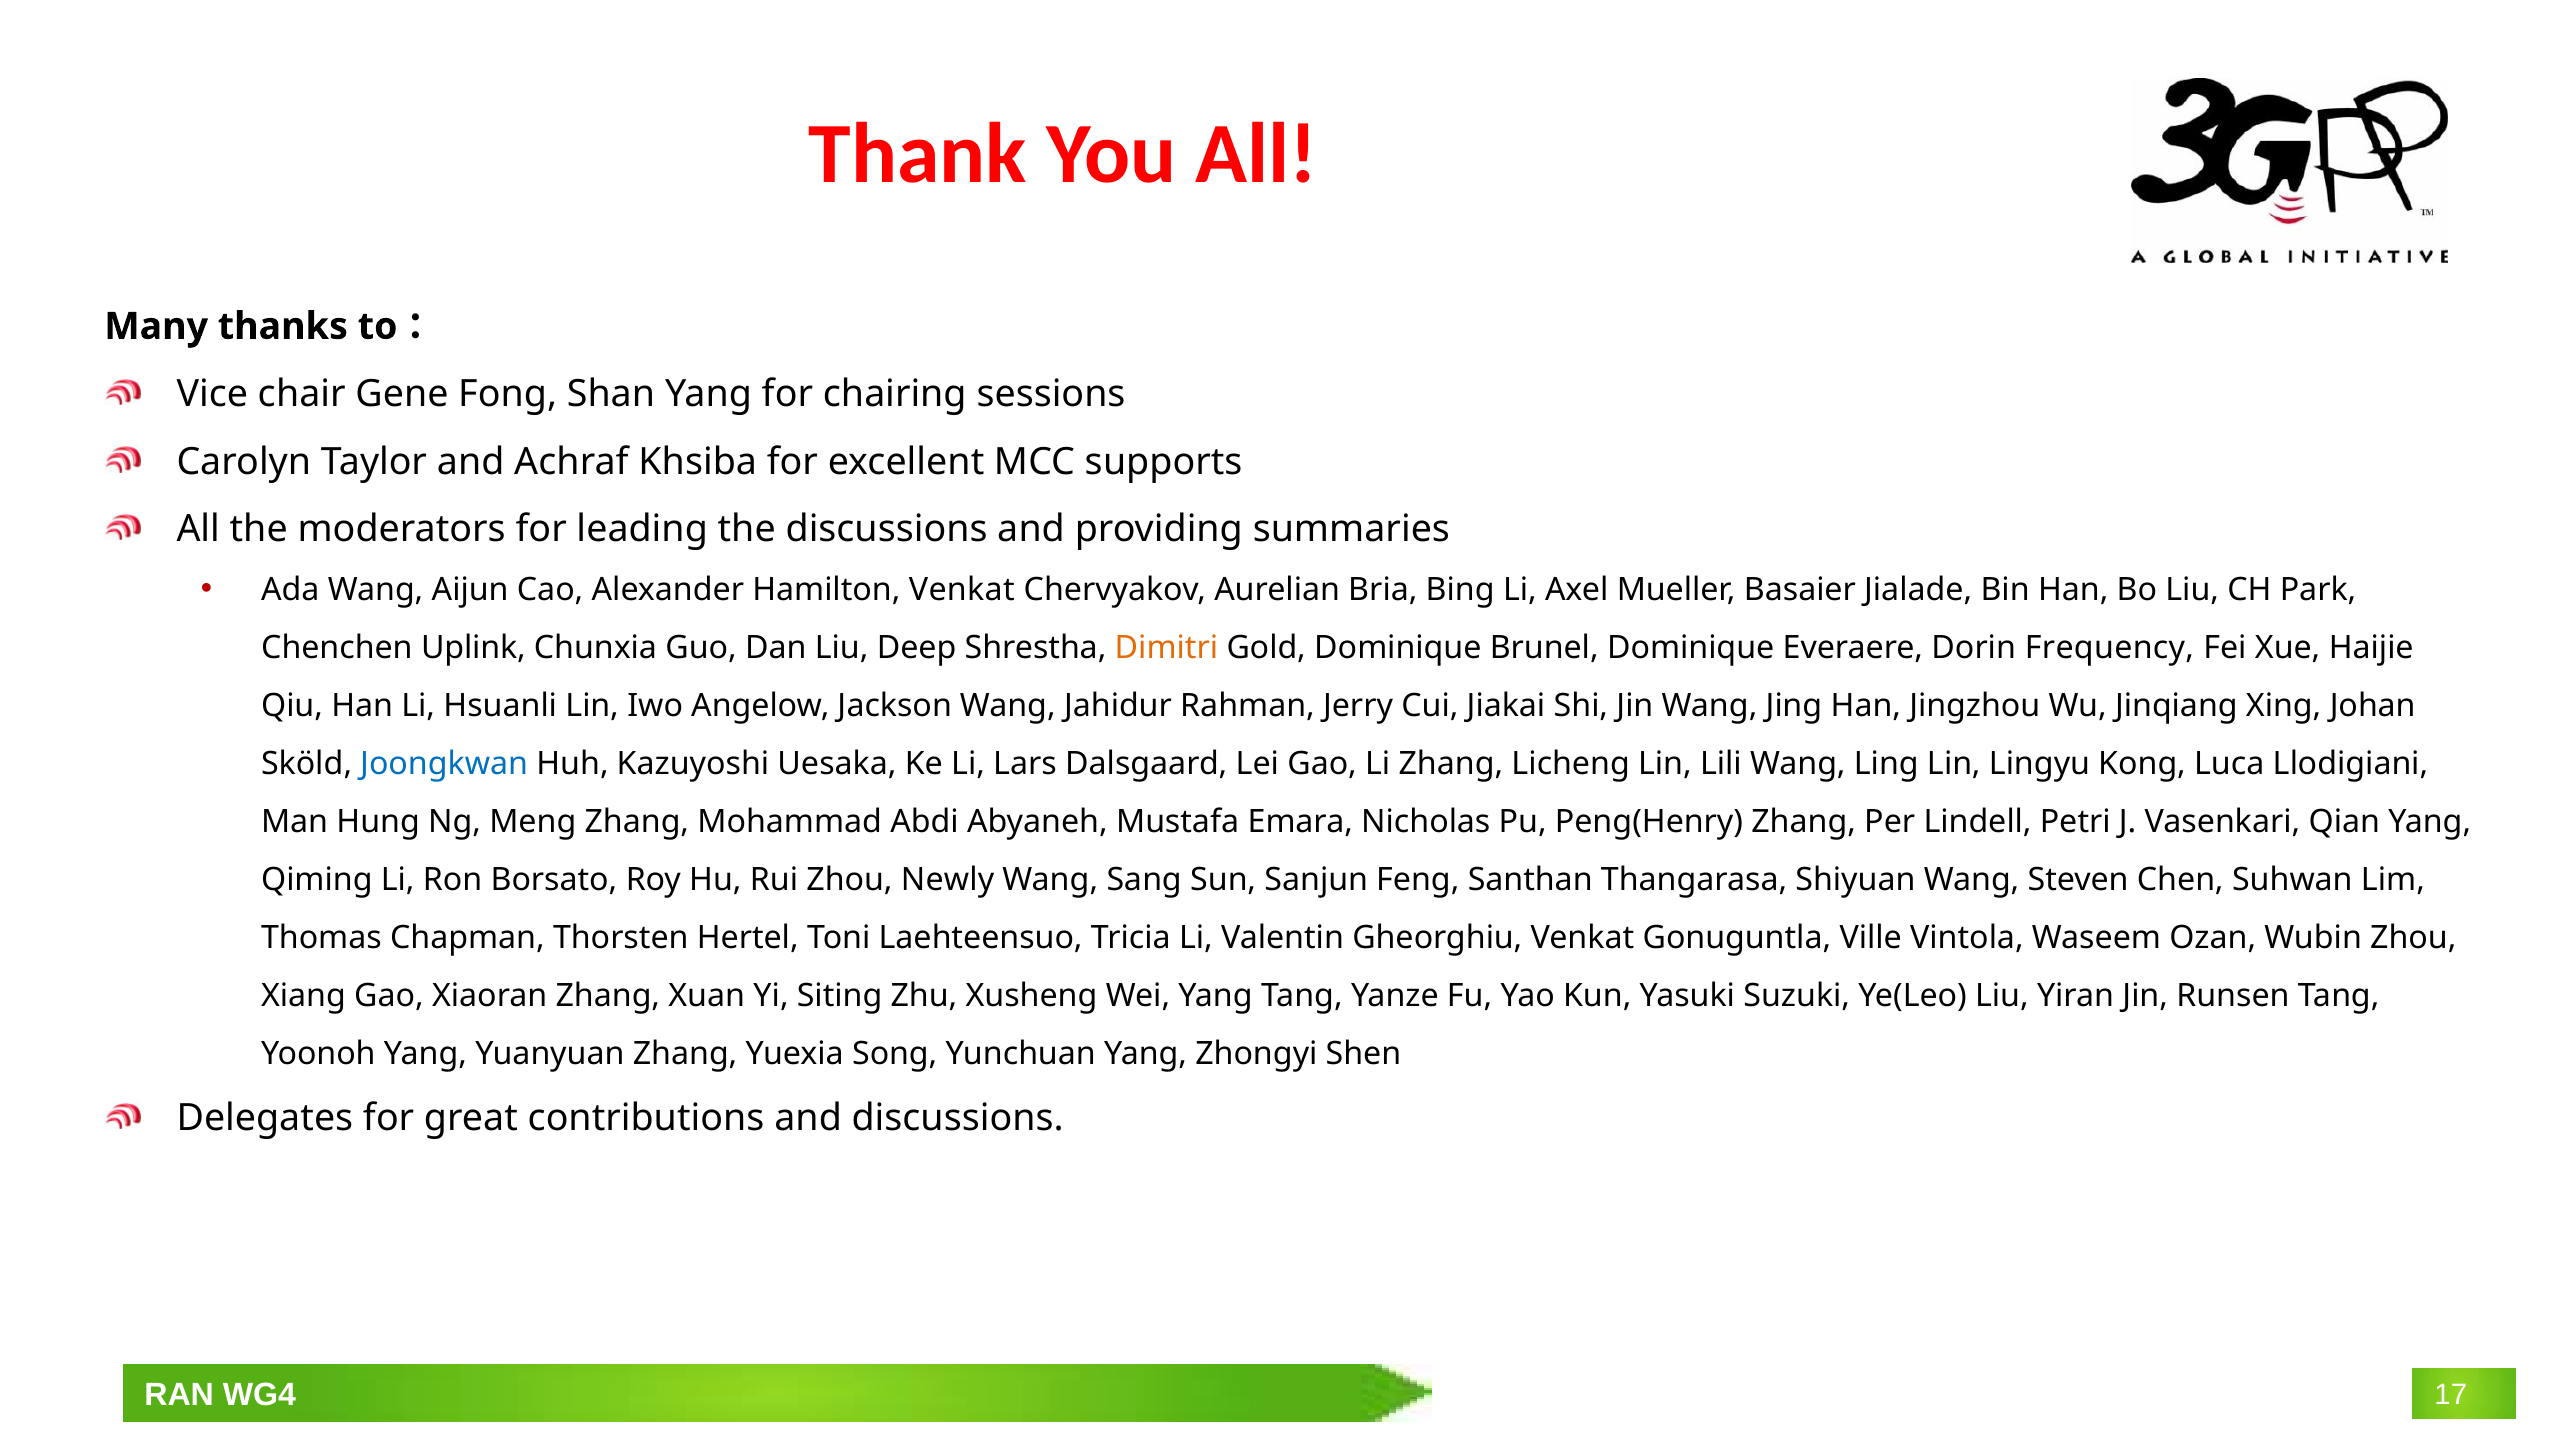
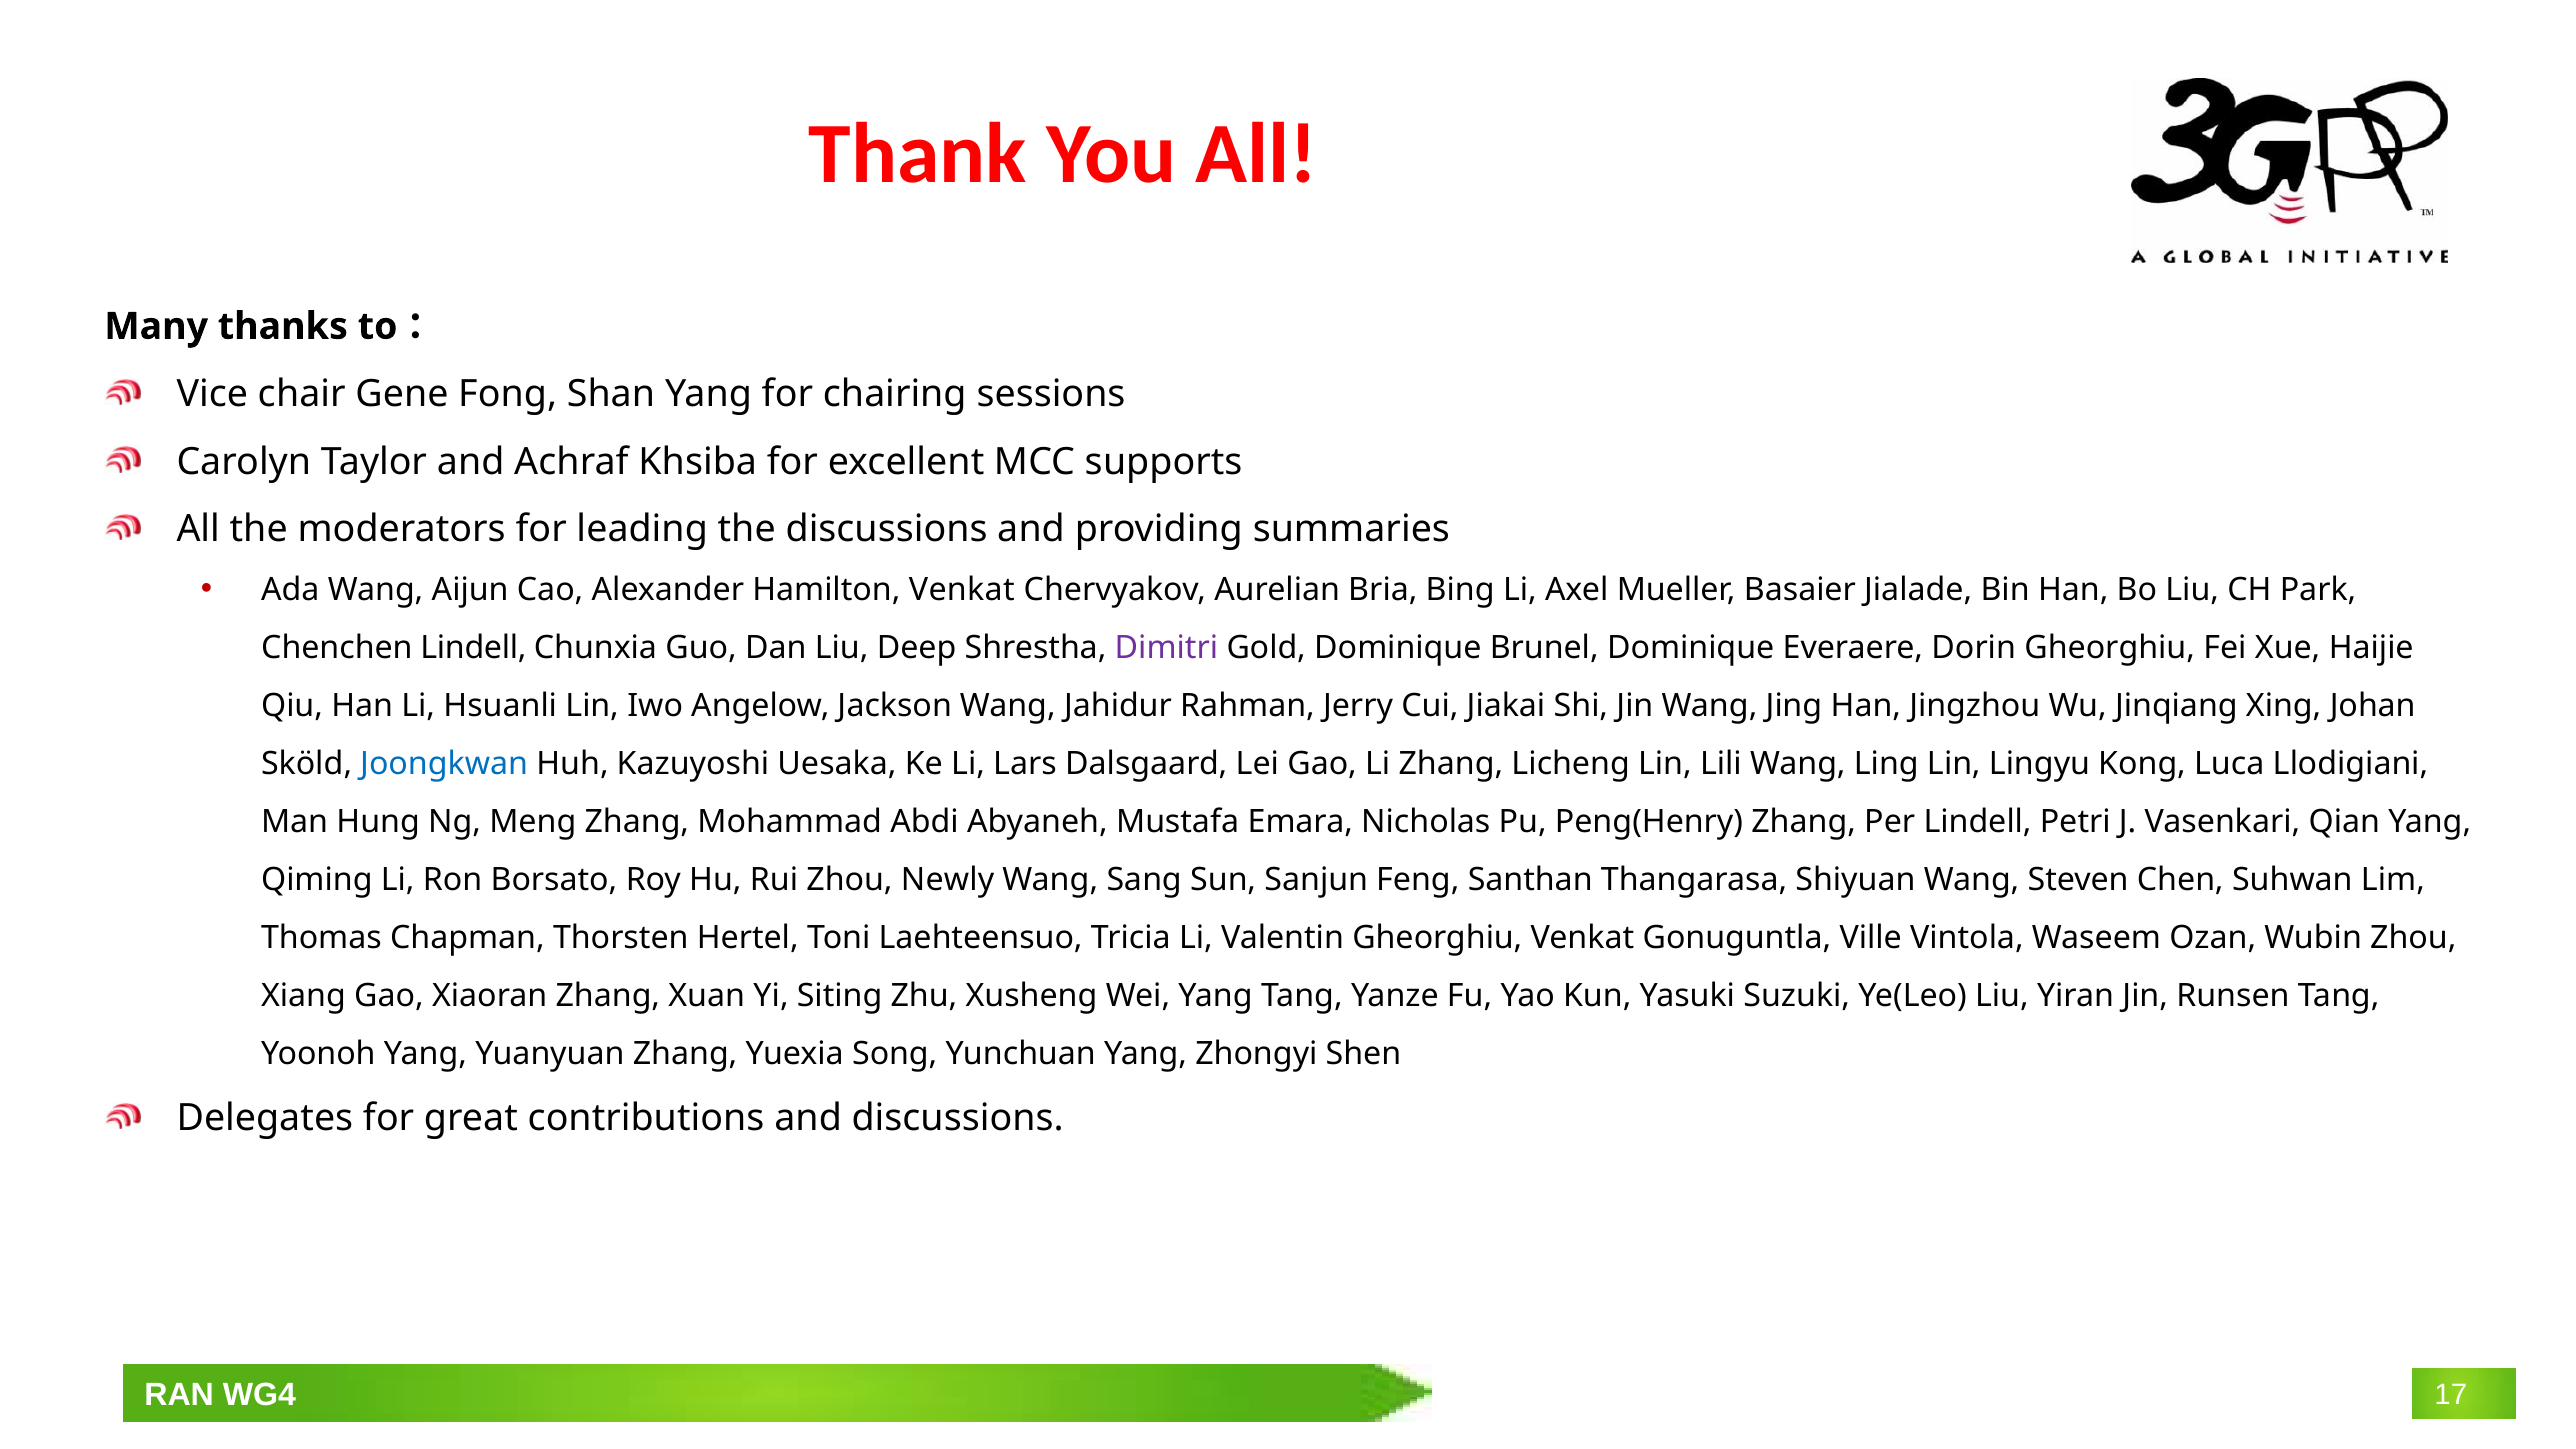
Chenchen Uplink: Uplink -> Lindell (473, 648)
Dimitri colour: orange -> purple (1166, 648)
Dorin Frequency: Frequency -> Gheorghiu (2110, 648)
